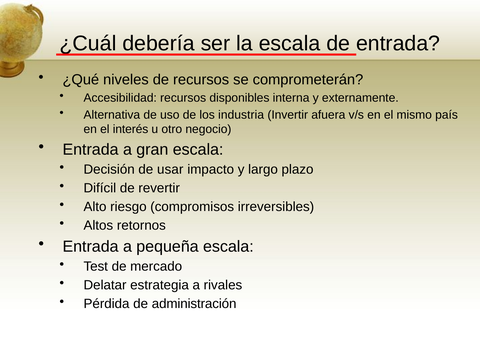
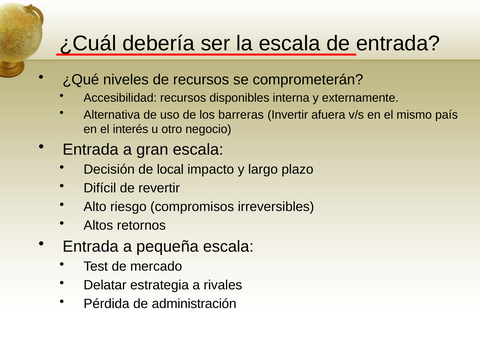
industria: industria -> barreras (241, 115)
usar: usar -> local (170, 169)
